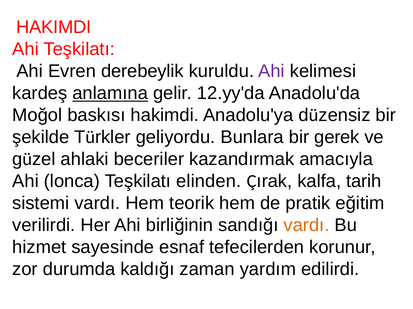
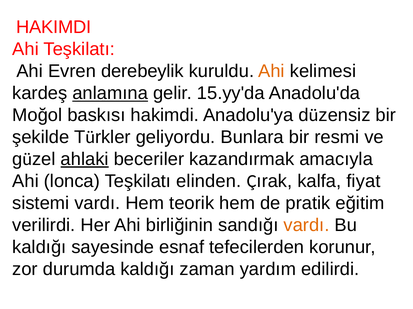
Ahi colour: purple -> orange (271, 71)
12.yy'da: 12.yy'da -> 15.yy'da (231, 93)
gerek: gerek -> resmi (337, 137)
ahlaki underline: none -> present (85, 160)
tarih: tarih -> fiyat (364, 182)
hizmet: hizmet -> kaldığı (39, 248)
